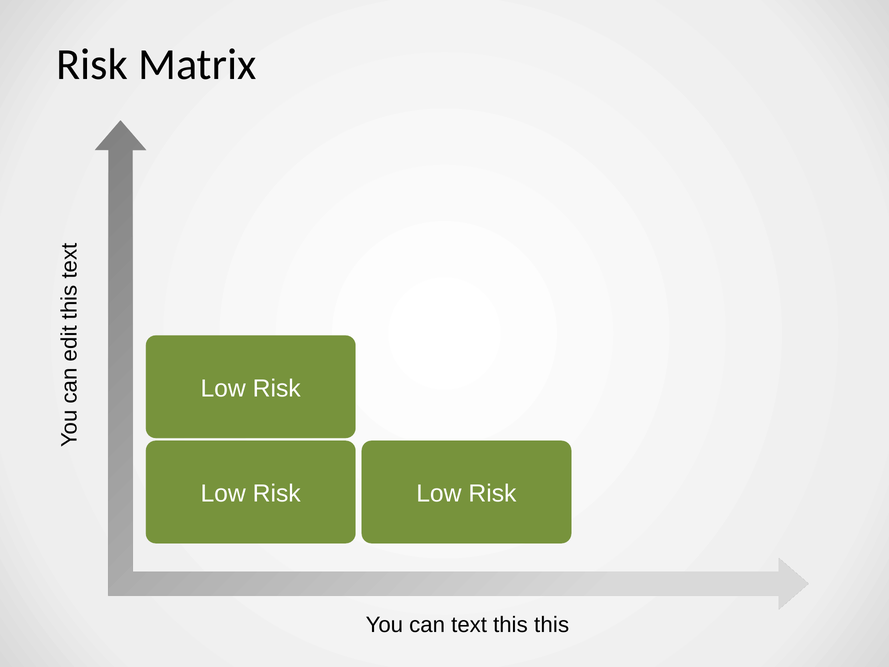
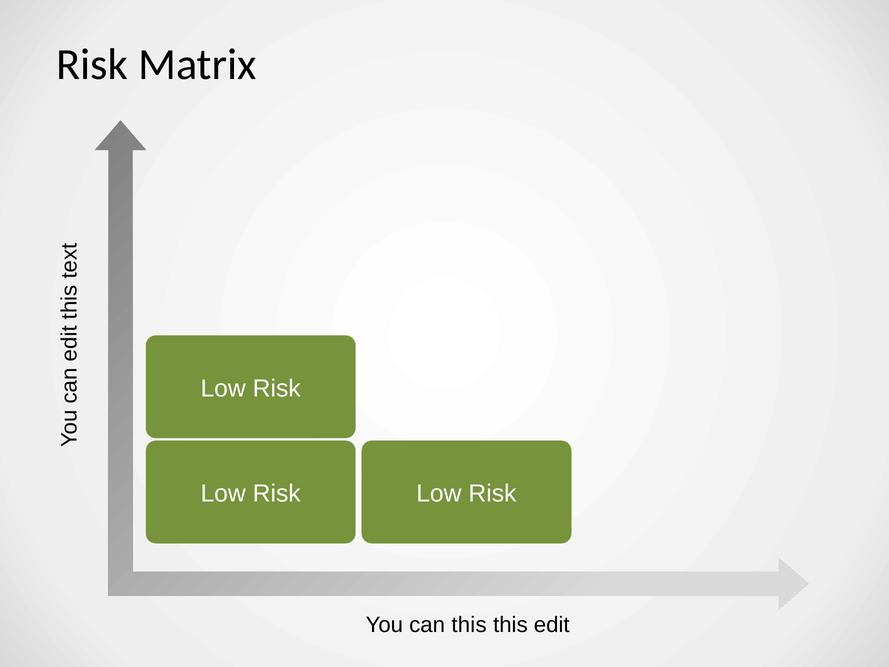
can text: text -> this (469, 625)
this this: this -> edit (552, 625)
